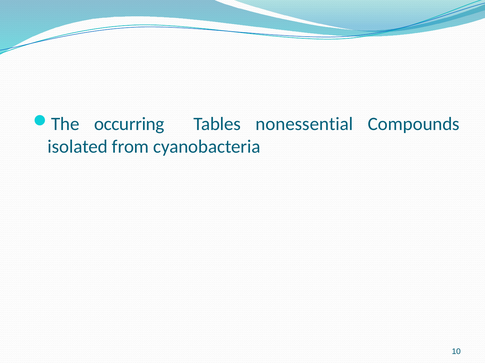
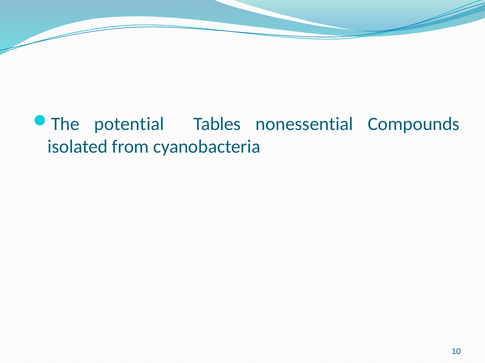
occurring: occurring -> potential (129, 124)
